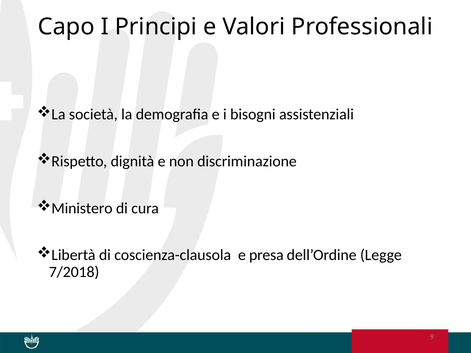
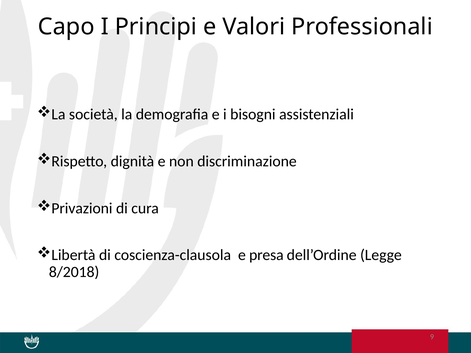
Ministero: Ministero -> Privazioni (82, 208)
7/2018: 7/2018 -> 8/2018 (74, 272)
